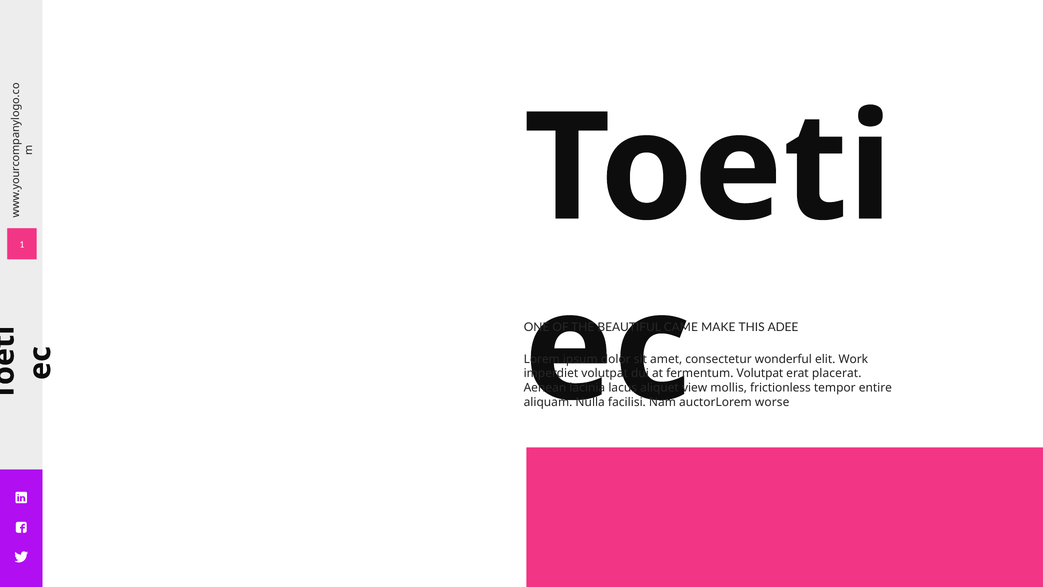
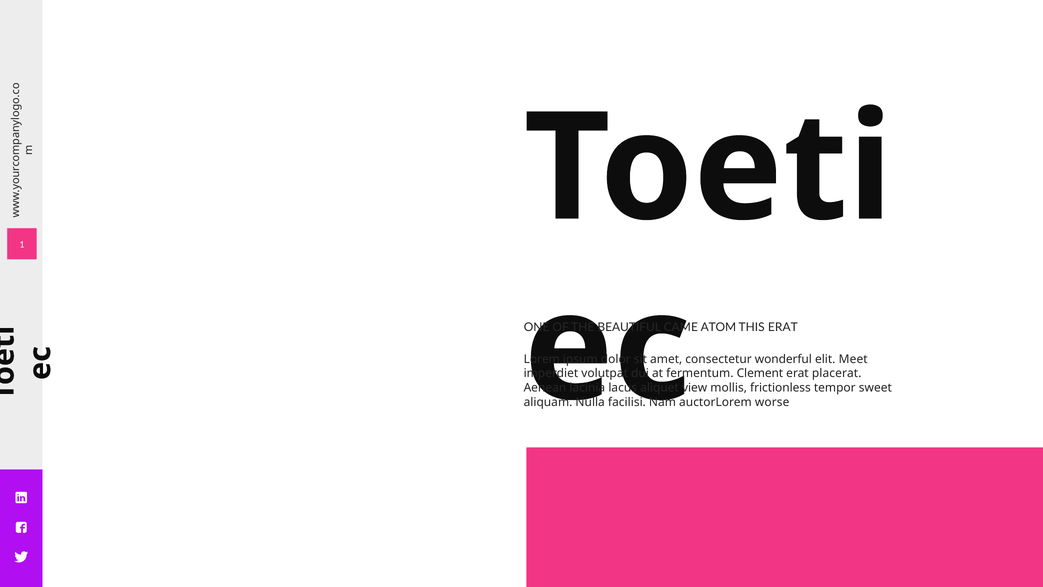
MAKE: MAKE -> ATOM (718, 327)
THIS ADEE: ADEE -> ERAT (783, 327)
Work: Work -> Meet (853, 359)
Volutpat: Volutpat -> Clement (760, 373)
entire: entire -> sweet (875, 388)
